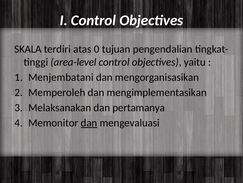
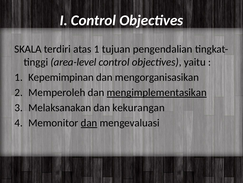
atas 0: 0 -> 1 (97, 49)
Menjembatani: Menjembatani -> Kepemimpinan (61, 77)
mengimplementasikan underline: none -> present (157, 92)
pertamanya: pertamanya -> kekurangan (139, 107)
